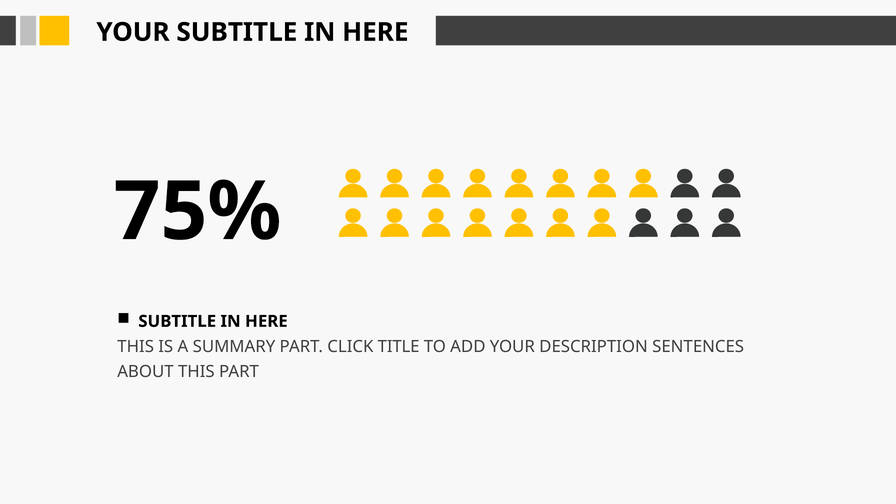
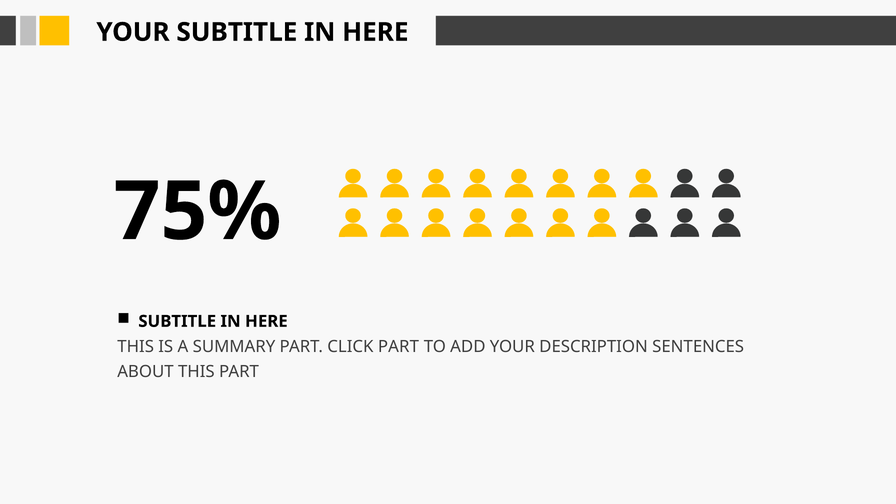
CLICK TITLE: TITLE -> PART (398, 347)
